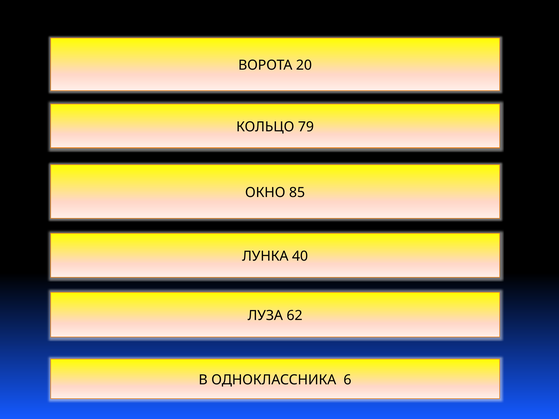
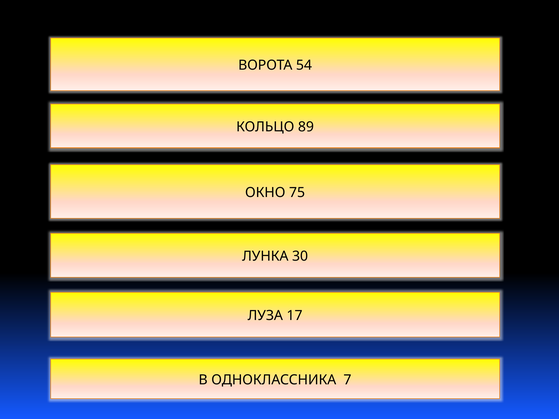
20: 20 -> 54 (304, 65)
79: 79 -> 89 (306, 127)
85: 85 -> 75 (297, 193)
40: 40 -> 30 (300, 257)
62: 62 -> 17 (295, 316)
6: 6 -> 7 (347, 380)
